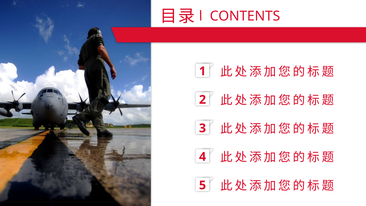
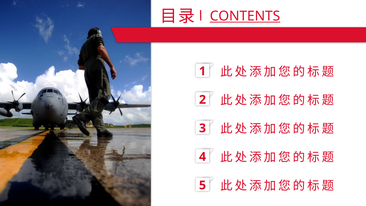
CONTENTS underline: none -> present (245, 16)
